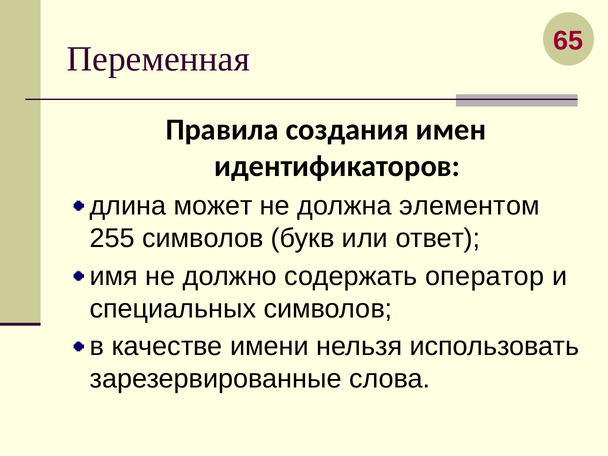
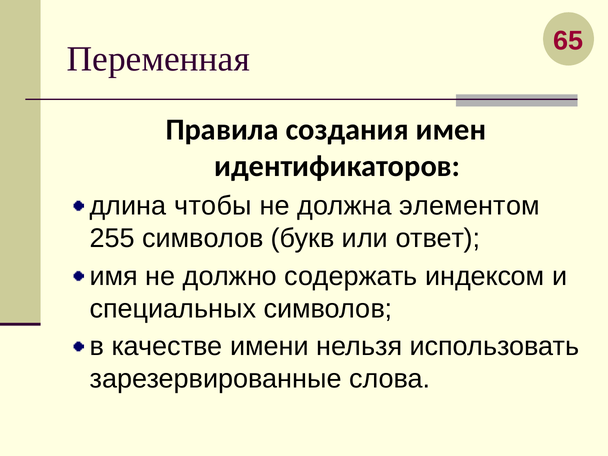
может: может -> чтобы (213, 206)
оператор: оператор -> индексом (485, 276)
